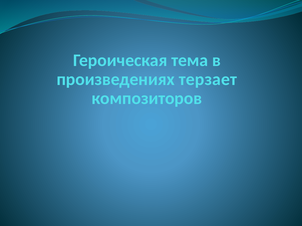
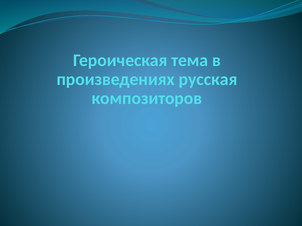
терзает: терзает -> русская (208, 79)
